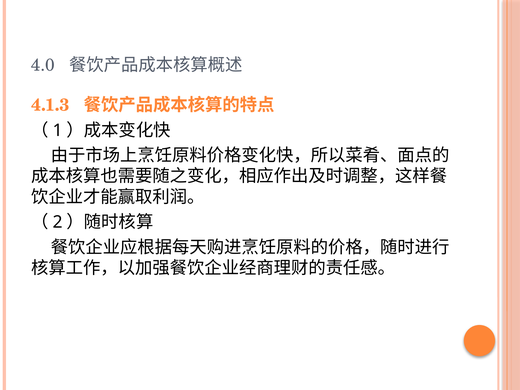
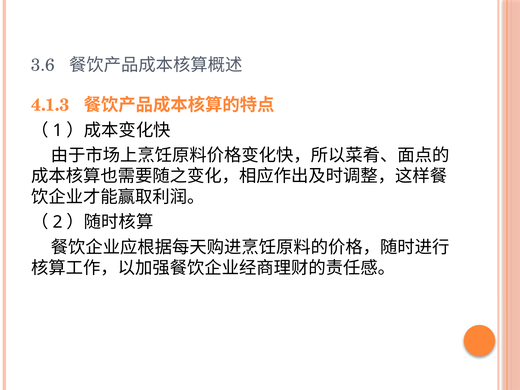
4.0: 4.0 -> 3.6 (43, 65)
